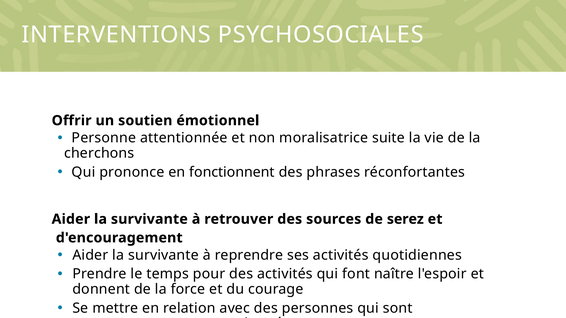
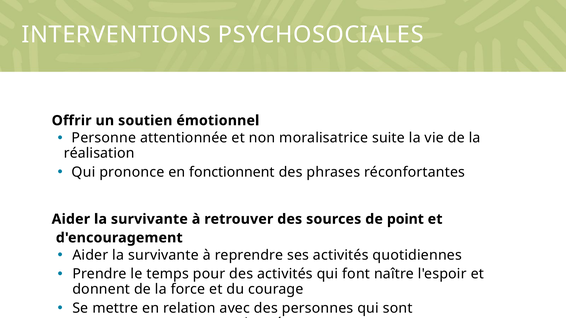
cherchons: cherchons -> réalisation (99, 153)
serez: serez -> point (405, 219)
